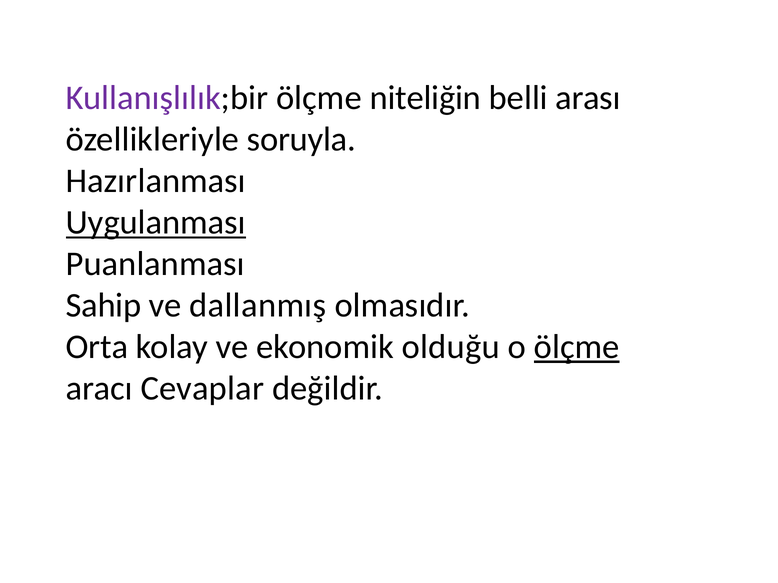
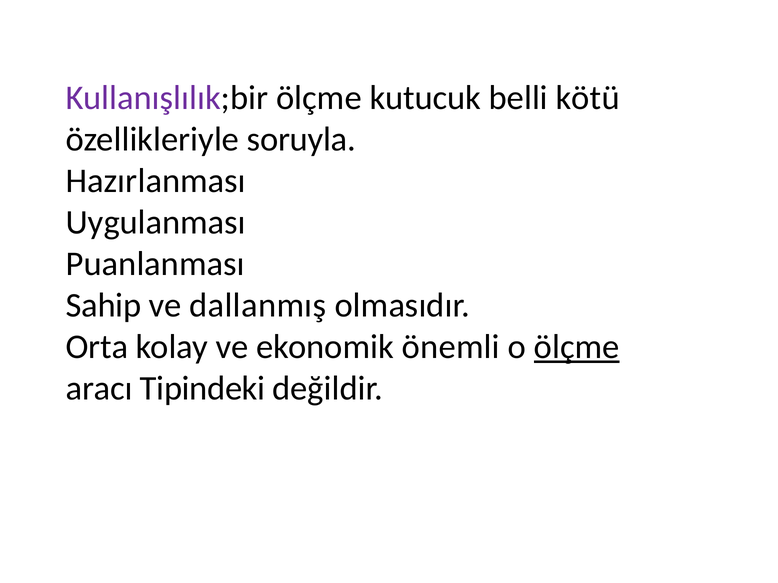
niteliğin: niteliğin -> kutucuk (425, 98)
arası: arası -> kötü (588, 98)
Uygulanması underline: present -> none (156, 223)
olduğu: olduğu -> önemli (451, 347)
Cevaplar: Cevaplar -> Tipindeki (203, 389)
